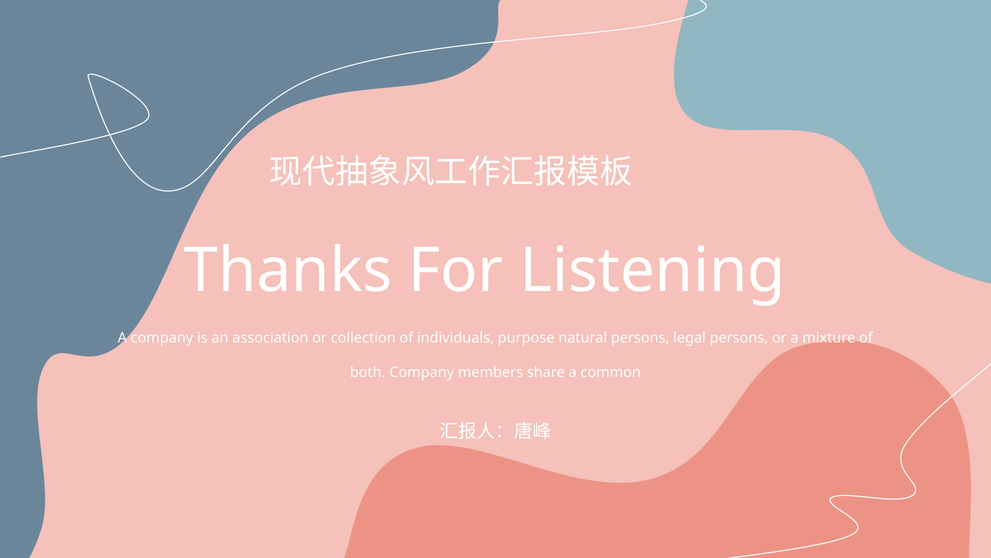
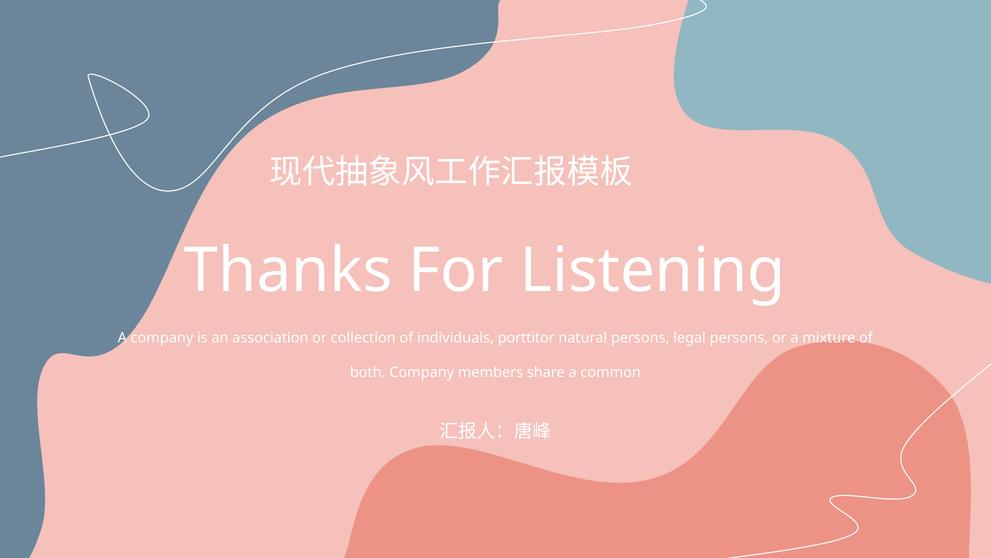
purpose: purpose -> porttitor (526, 338)
